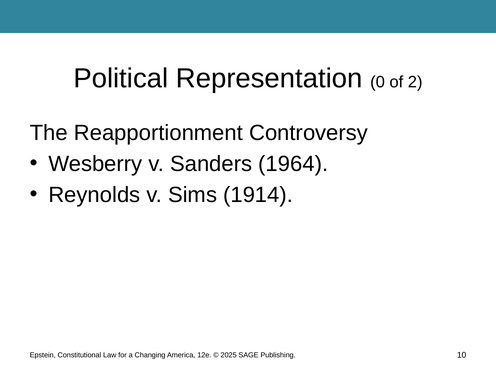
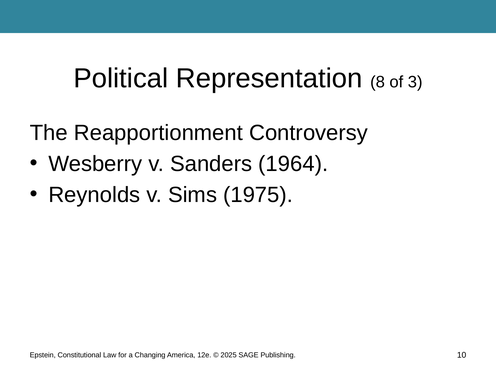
0: 0 -> 8 (378, 82)
2: 2 -> 3 (415, 82)
1914: 1914 -> 1975 (258, 195)
